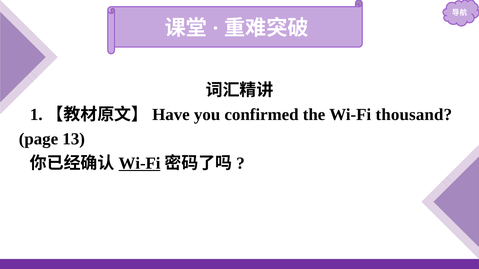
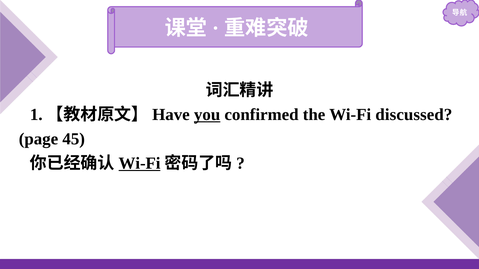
you underline: none -> present (207, 115)
thousand: thousand -> discussed (414, 115)
13: 13 -> 45 (74, 139)
